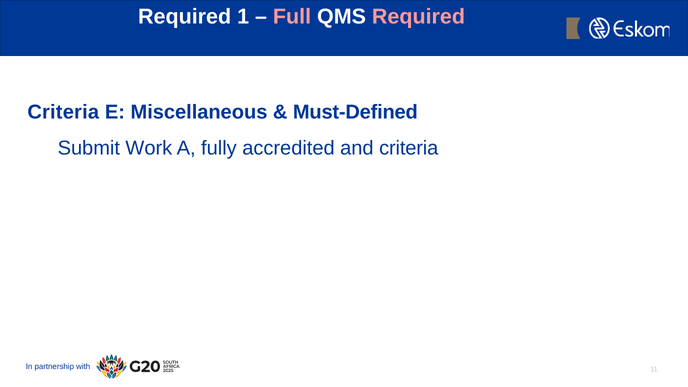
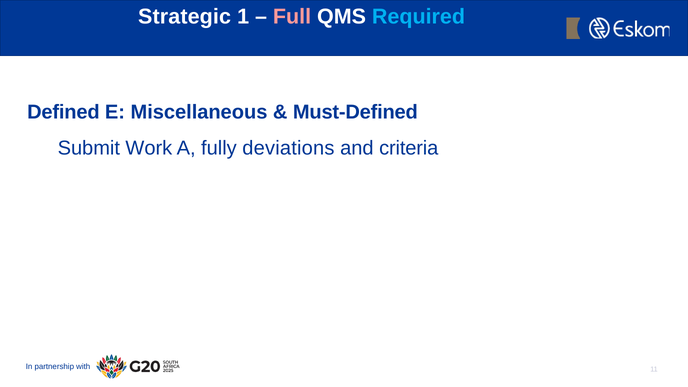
Required: Required -> Strategic (185, 17)
Required colour: pink -> light blue (418, 17)
Criteria: Criteria -> Defined (63, 112)
accredited: accredited -> deviations (288, 148)
